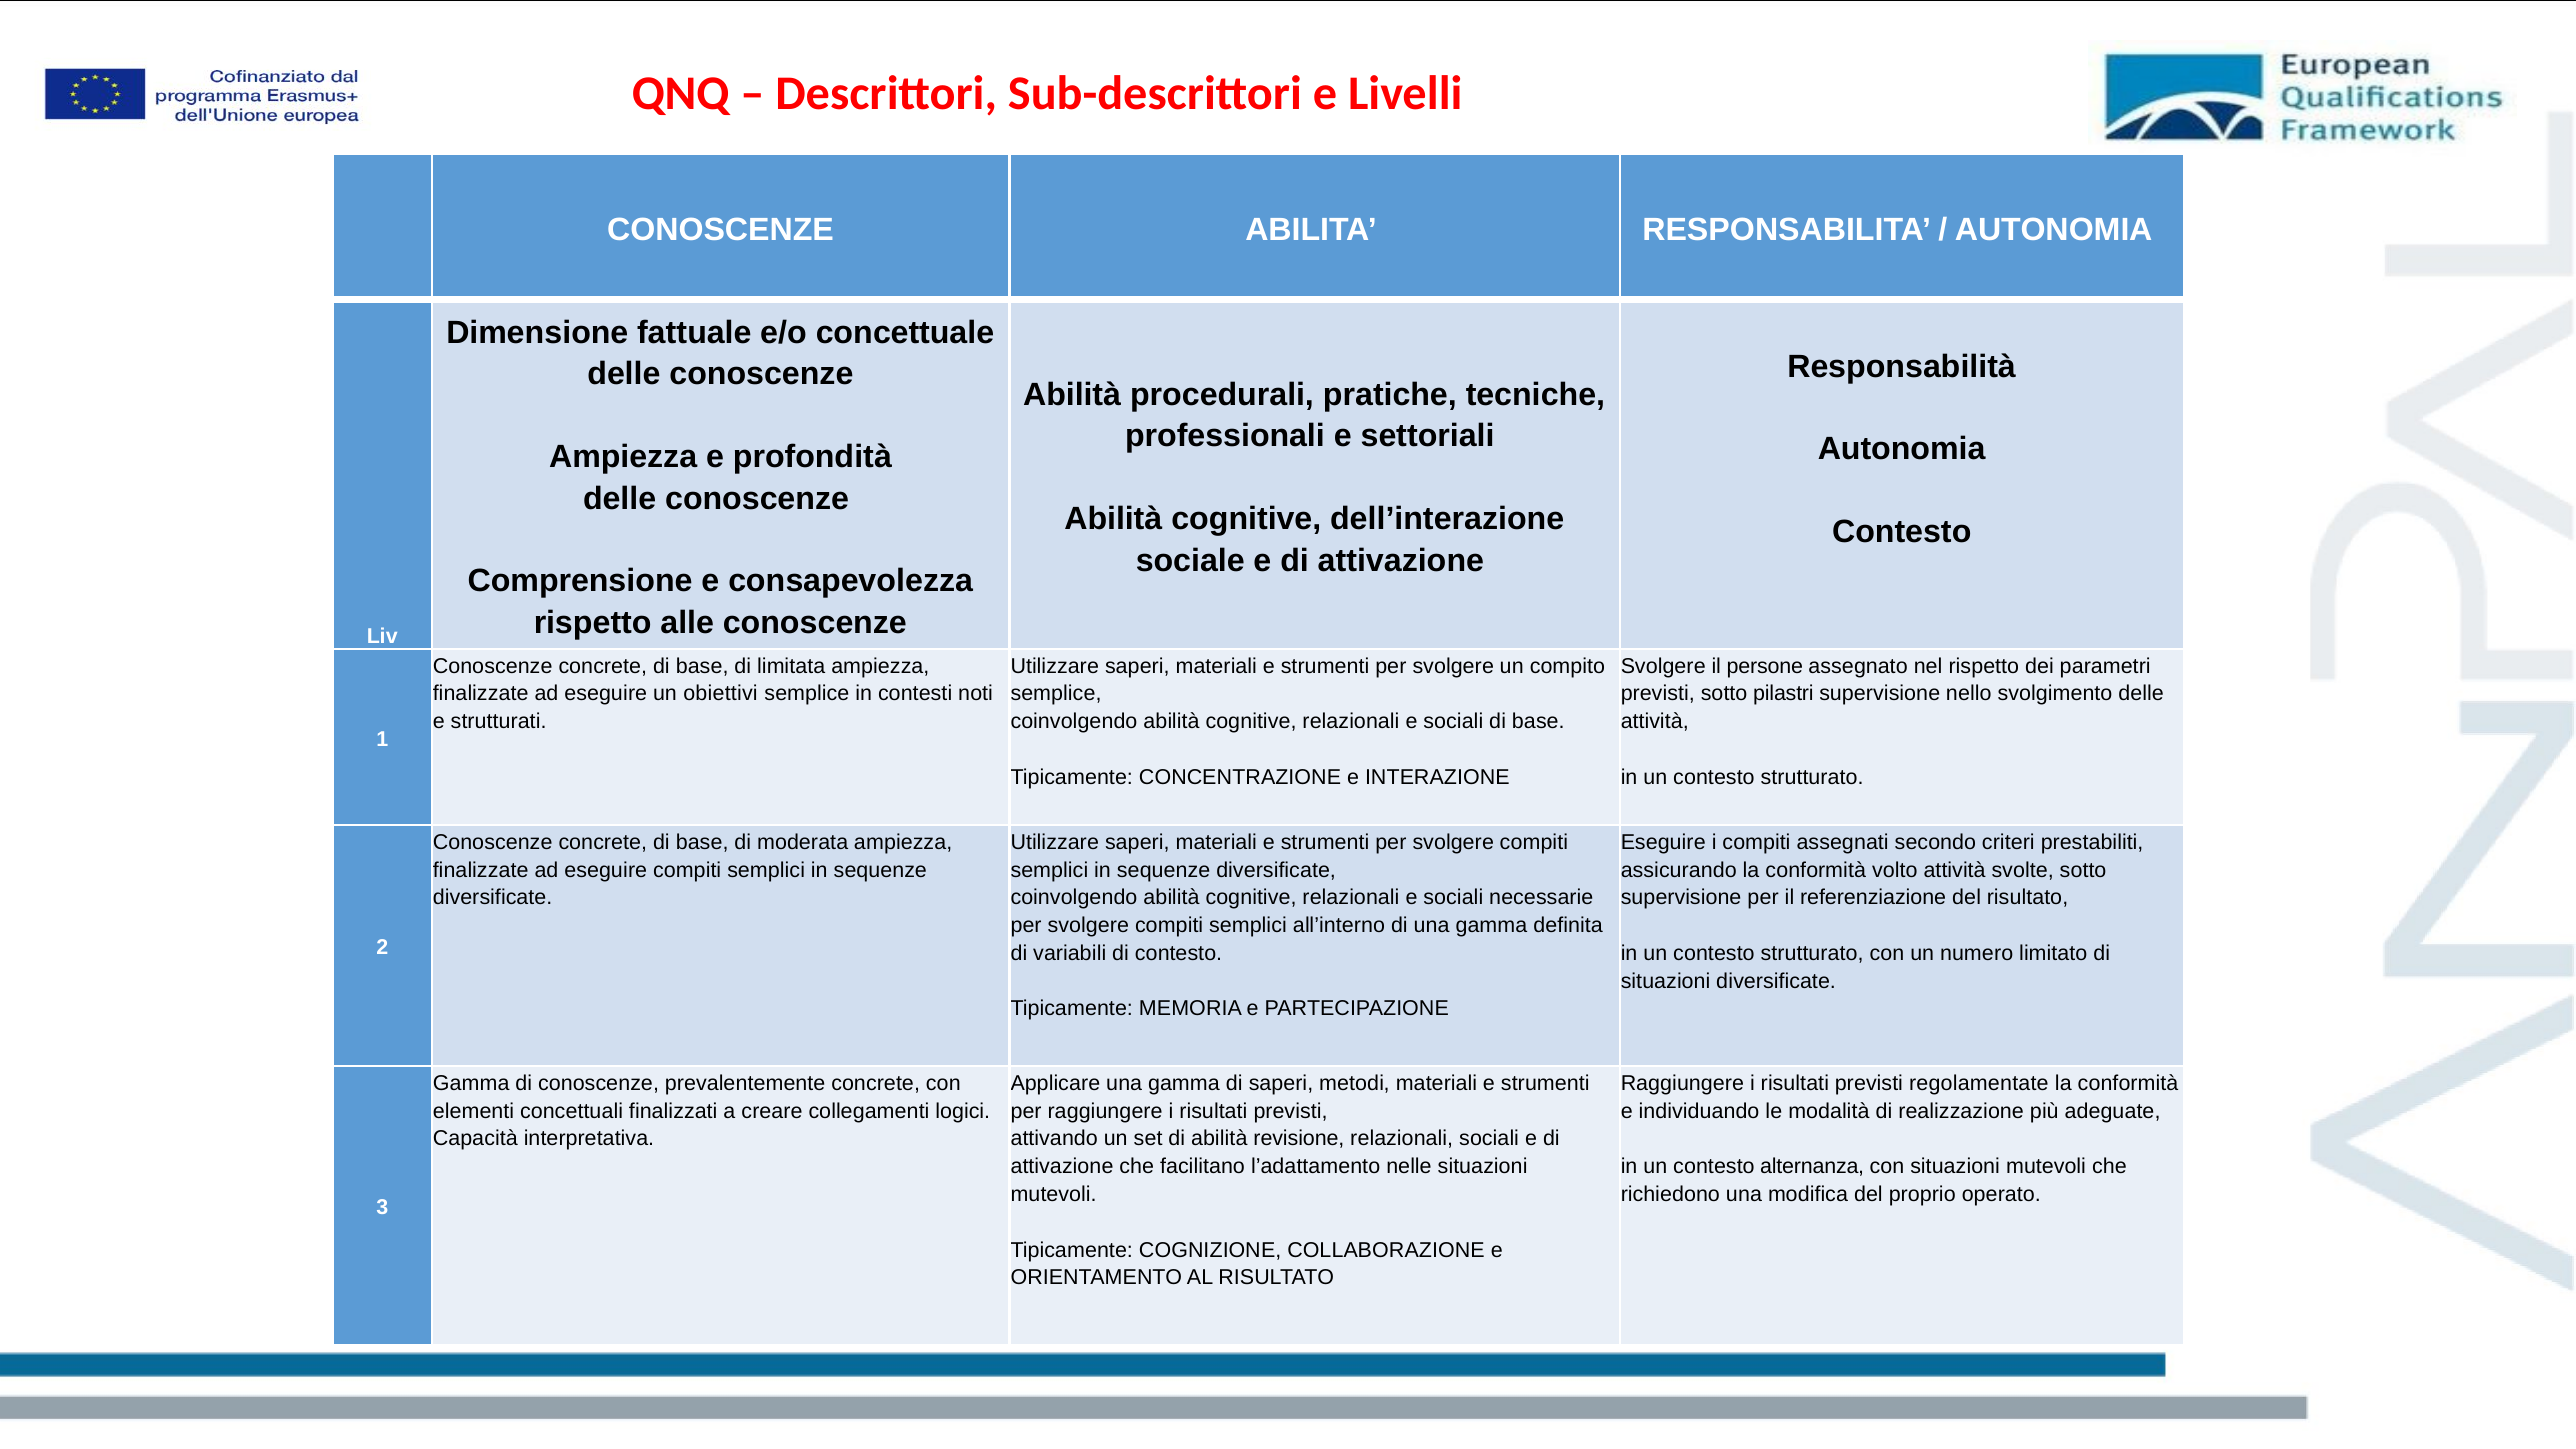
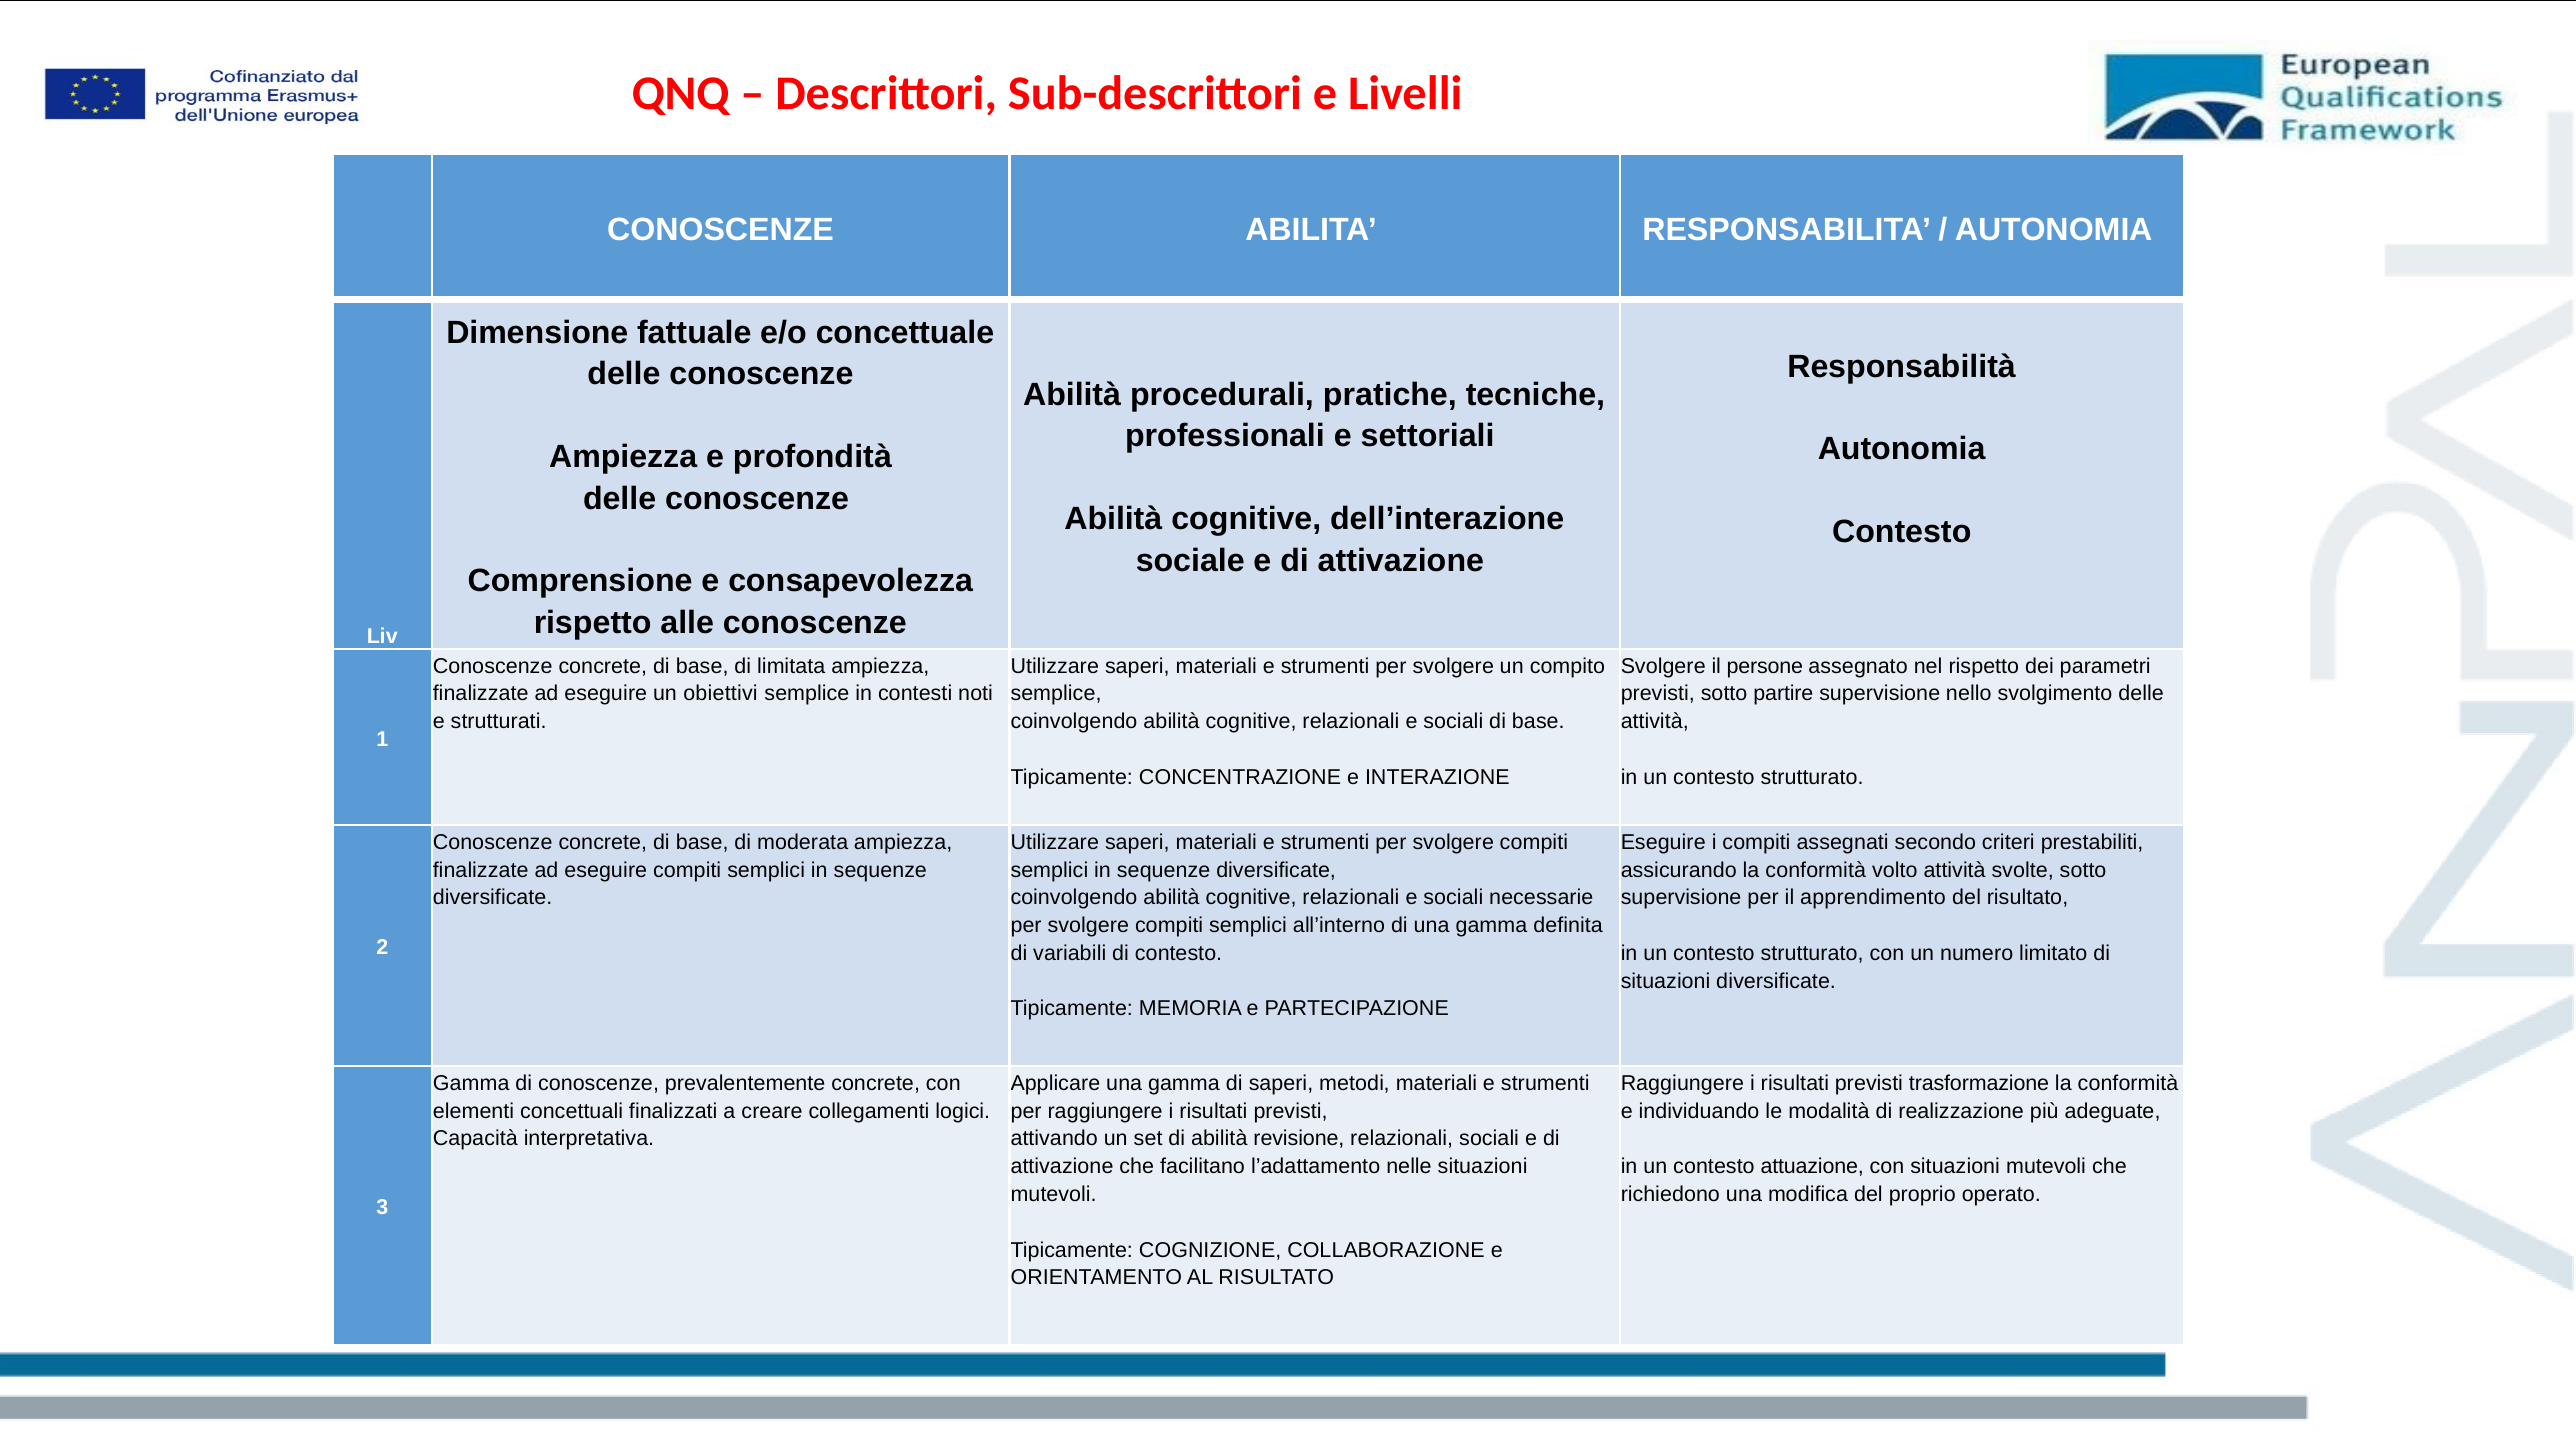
pilastri: pilastri -> partire (1783, 694)
referenziazione: referenziazione -> apprendimento (1873, 898)
regolamentate: regolamentate -> trasformazione (1979, 1083)
alternanza: alternanza -> attuazione (1812, 1167)
